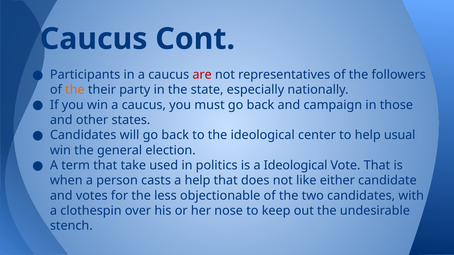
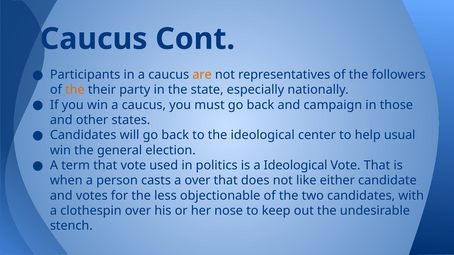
are colour: red -> orange (202, 75)
that take: take -> vote (133, 166)
a help: help -> over (198, 181)
